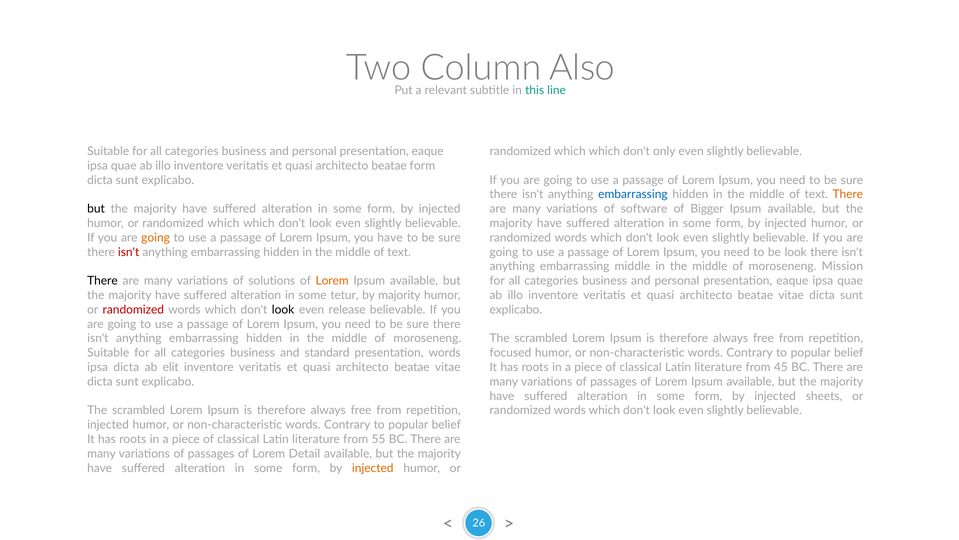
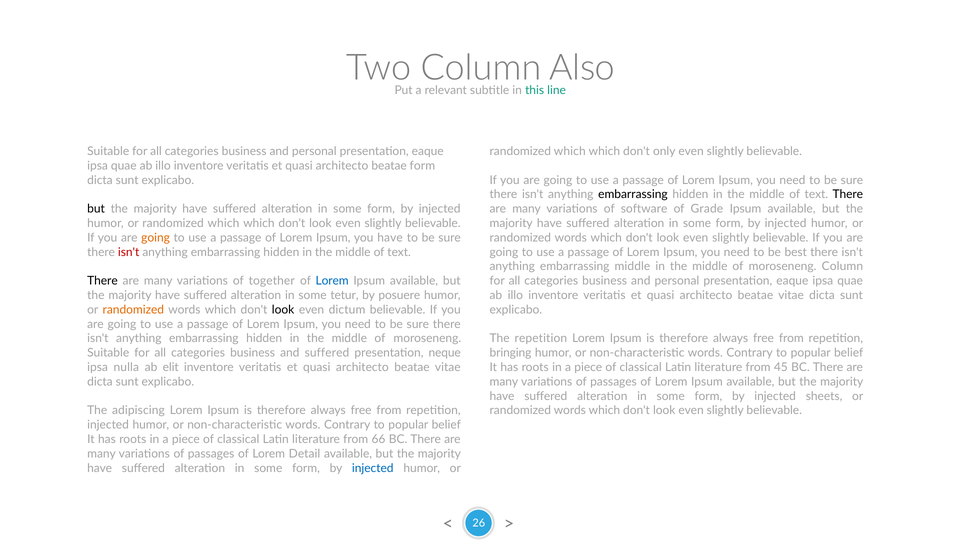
embarrassing colour: blue -> black (633, 194)
There colour: orange -> black (848, 194)
Bigger: Bigger -> Grade (707, 209)
be look: look -> best (796, 252)
moroseneng Mission: Mission -> Column (842, 266)
solutions: solutions -> together (272, 281)
Lorem colour: orange -> blue (332, 281)
by majority: majority -> posuere (399, 295)
randomized colour: red -> orange (133, 309)
release: release -> dictum (347, 309)
scrambled: scrambled -> repetition (541, 338)
and standard: standard -> suffered (327, 352)
presentation words: words -> neque (445, 352)
focused: focused -> bringing (510, 352)
ipsa dicta: dicta -> nulla (126, 367)
scrambled: scrambled -> adipiscing (138, 410)
55: 55 -> 66 (378, 439)
injected colour: orange -> blue (373, 468)
